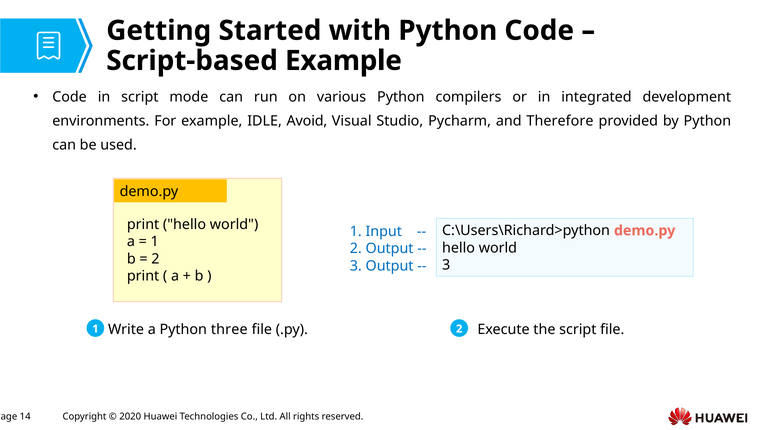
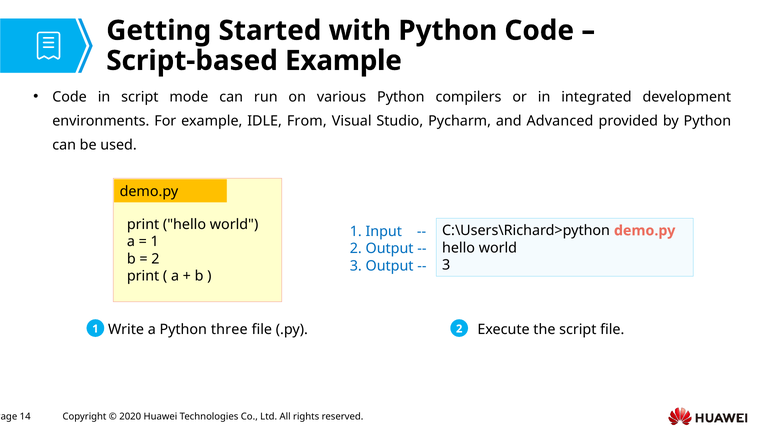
Avoid: Avoid -> From (307, 121)
Therefore: Therefore -> Advanced (560, 121)
